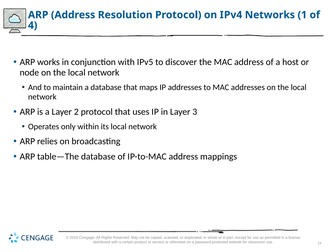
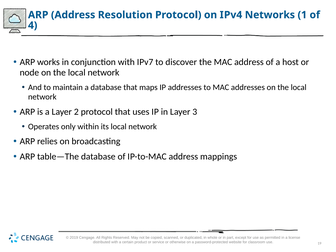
5: 5 -> 7 (151, 62)
